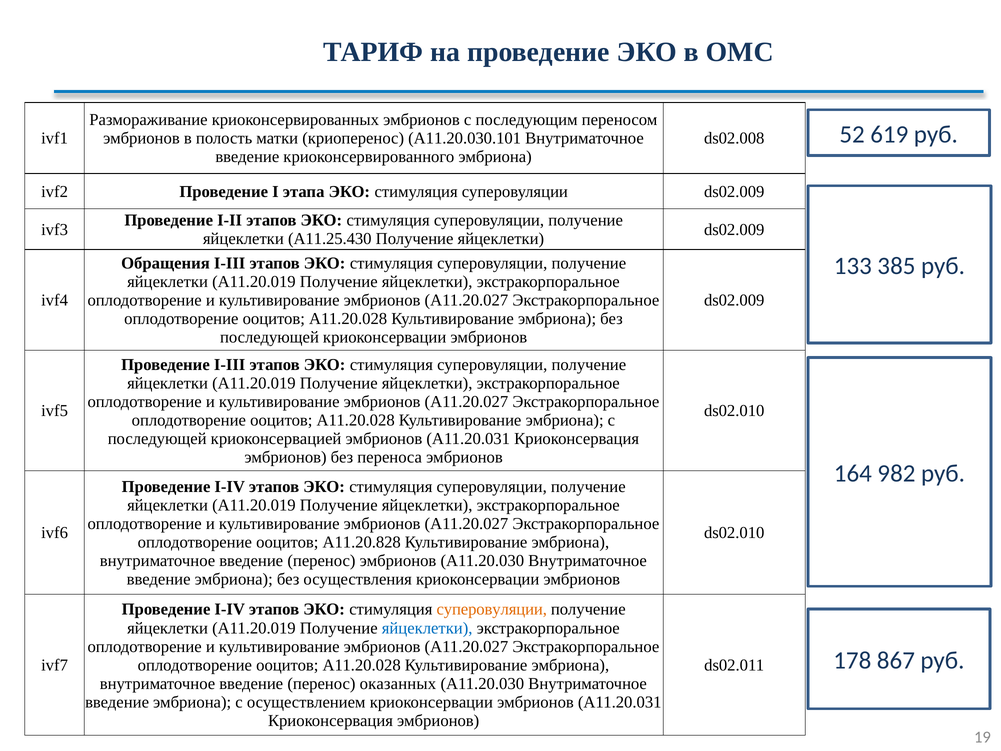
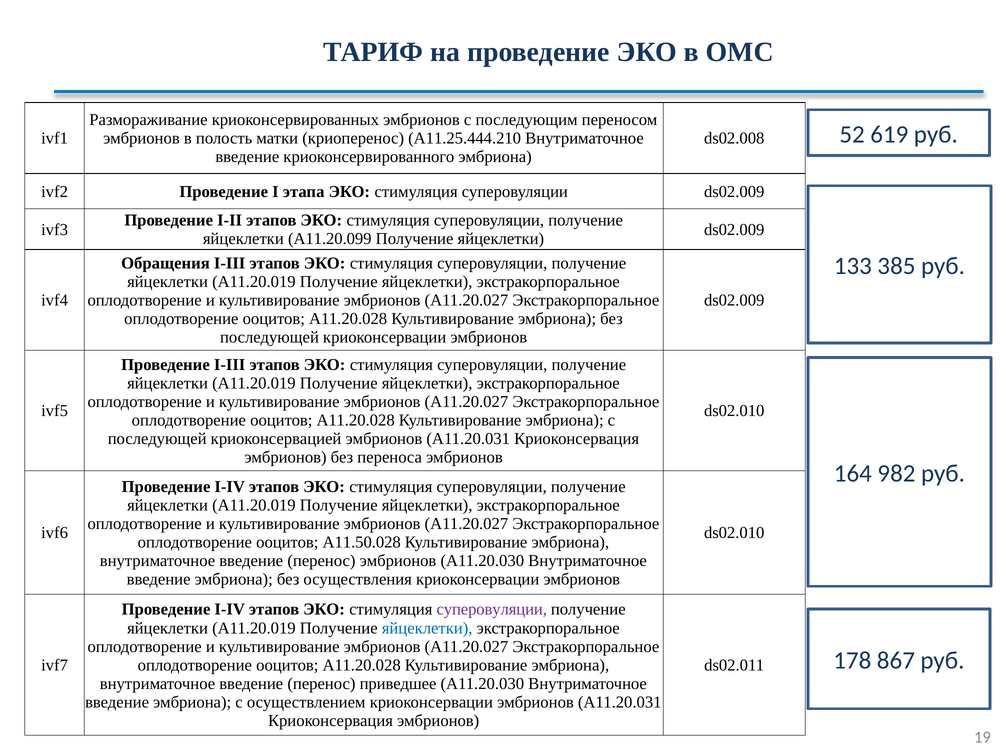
A11.20.030.101: A11.20.030.101 -> A11.25.444.210 (465, 138)
A11.25.430: A11.25.430 -> A11.20.099 (330, 239)
A11.20.828: A11.20.828 -> A11.50.028 (362, 542)
суперовуляции colour: orange -> purple (492, 609)
оказанных: оказанных -> приведшее (398, 683)
